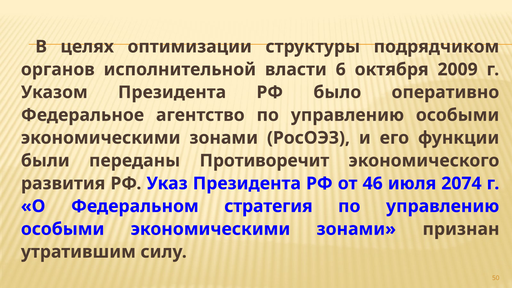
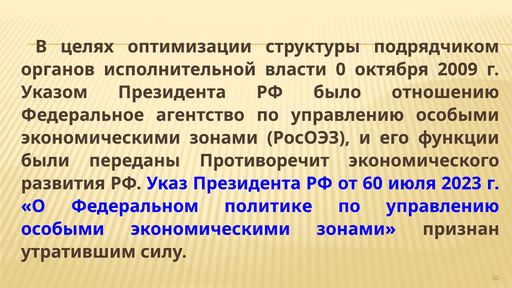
6: 6 -> 0 (341, 69)
оперативно: оперативно -> отношению (445, 92)
46: 46 -> 60 (373, 183)
2074: 2074 -> 2023 (461, 183)
стратегия: стратегия -> политике (268, 206)
